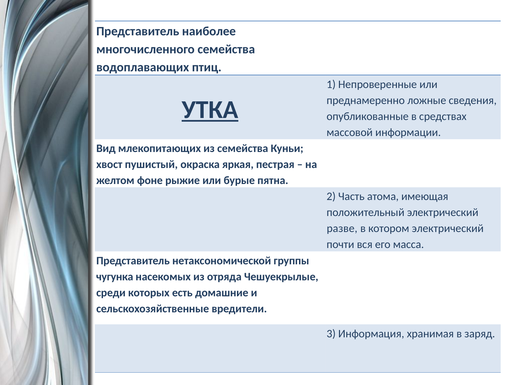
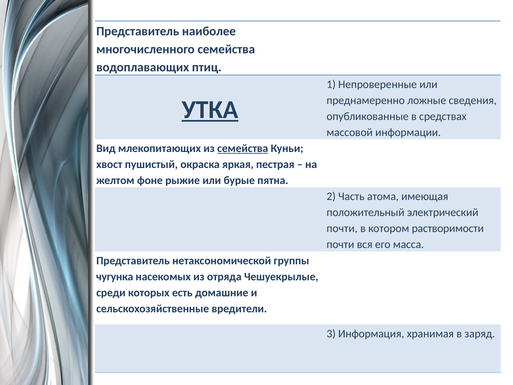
семейства underline: none -> present (243, 148)
разве: разве -> почти (342, 228)
котором электрический: электрический -> растворимости (448, 228)
